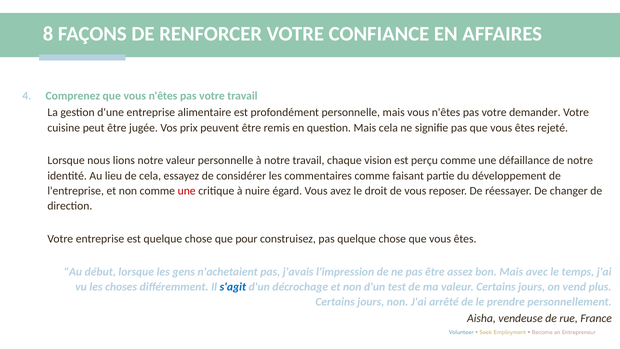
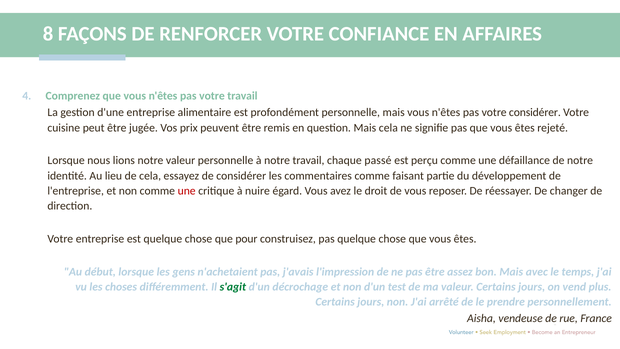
votre demander: demander -> considérer (535, 113)
vision: vision -> passé (378, 160)
s'agit colour: blue -> green (233, 287)
